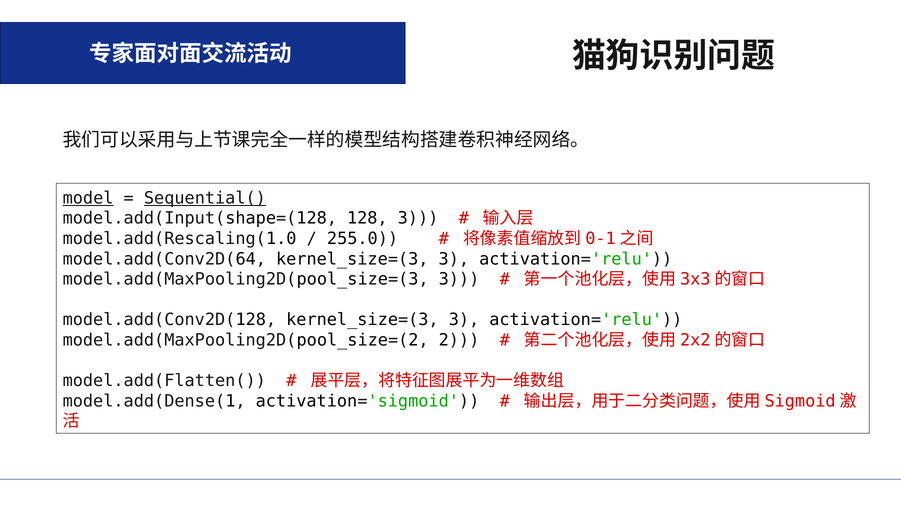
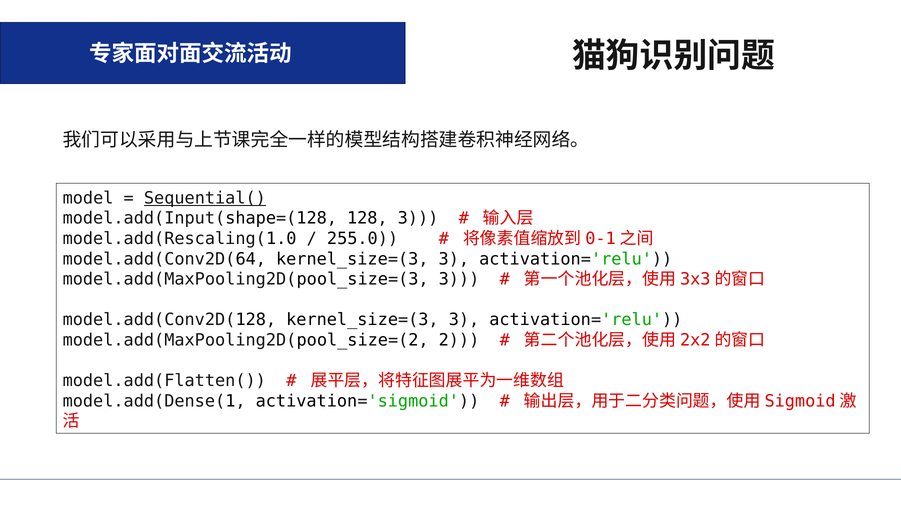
model underline: present -> none (88, 198)
